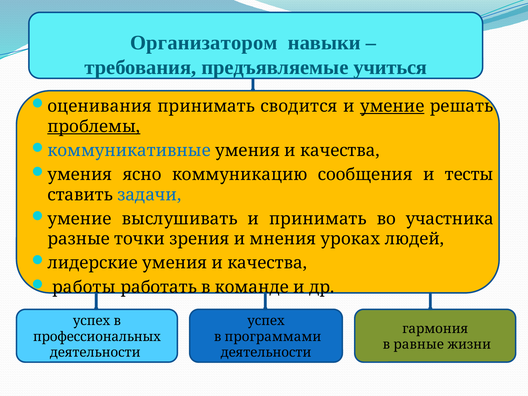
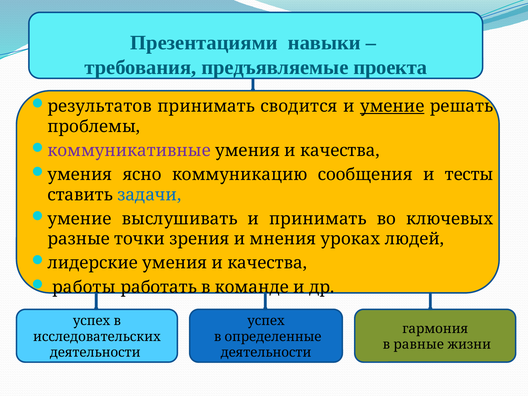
Организатором: Организатором -> Презентациями (204, 43)
учиться: учиться -> проекта (390, 67)
оценивания: оценивания -> результатов (100, 106)
проблемы underline: present -> none (94, 127)
коммуникативные colour: blue -> purple (129, 151)
участника: участника -> ключевых (450, 219)
профессиональных: профессиональных -> исследовательских (97, 337)
программами: программами -> определенные (273, 337)
